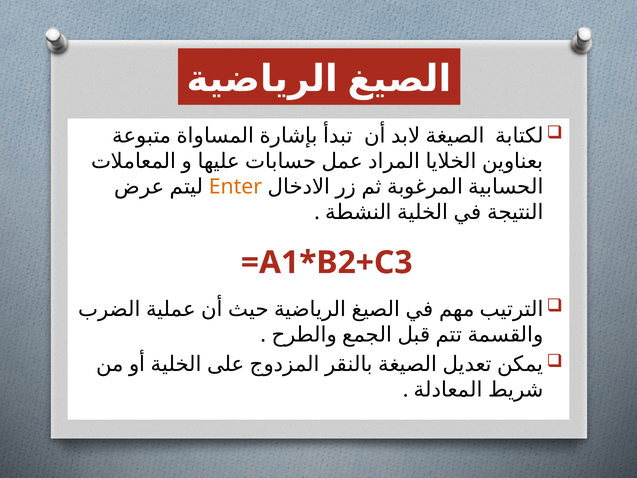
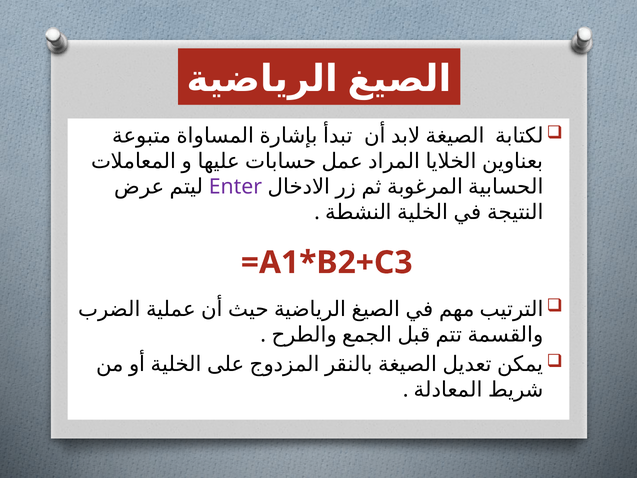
Enter colour: orange -> purple (235, 187)
